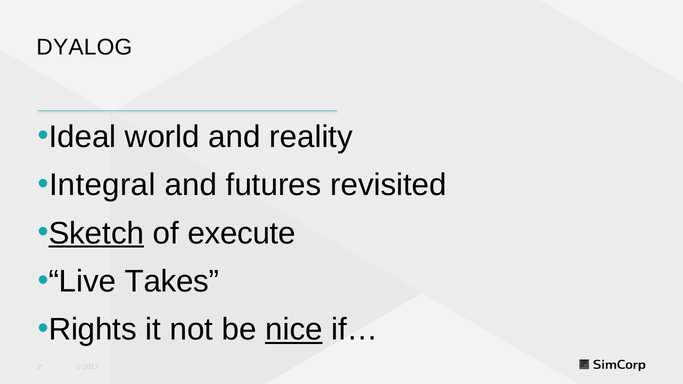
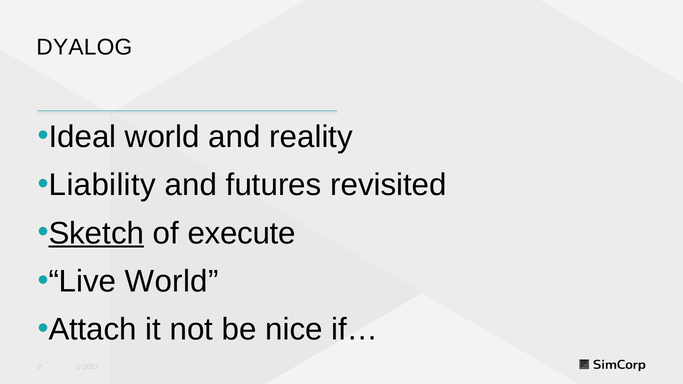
Integral: Integral -> Liability (102, 185)
Live Takes: Takes -> World (172, 282)
Rights: Rights -> Attach (93, 330)
nice underline: present -> none (294, 330)
